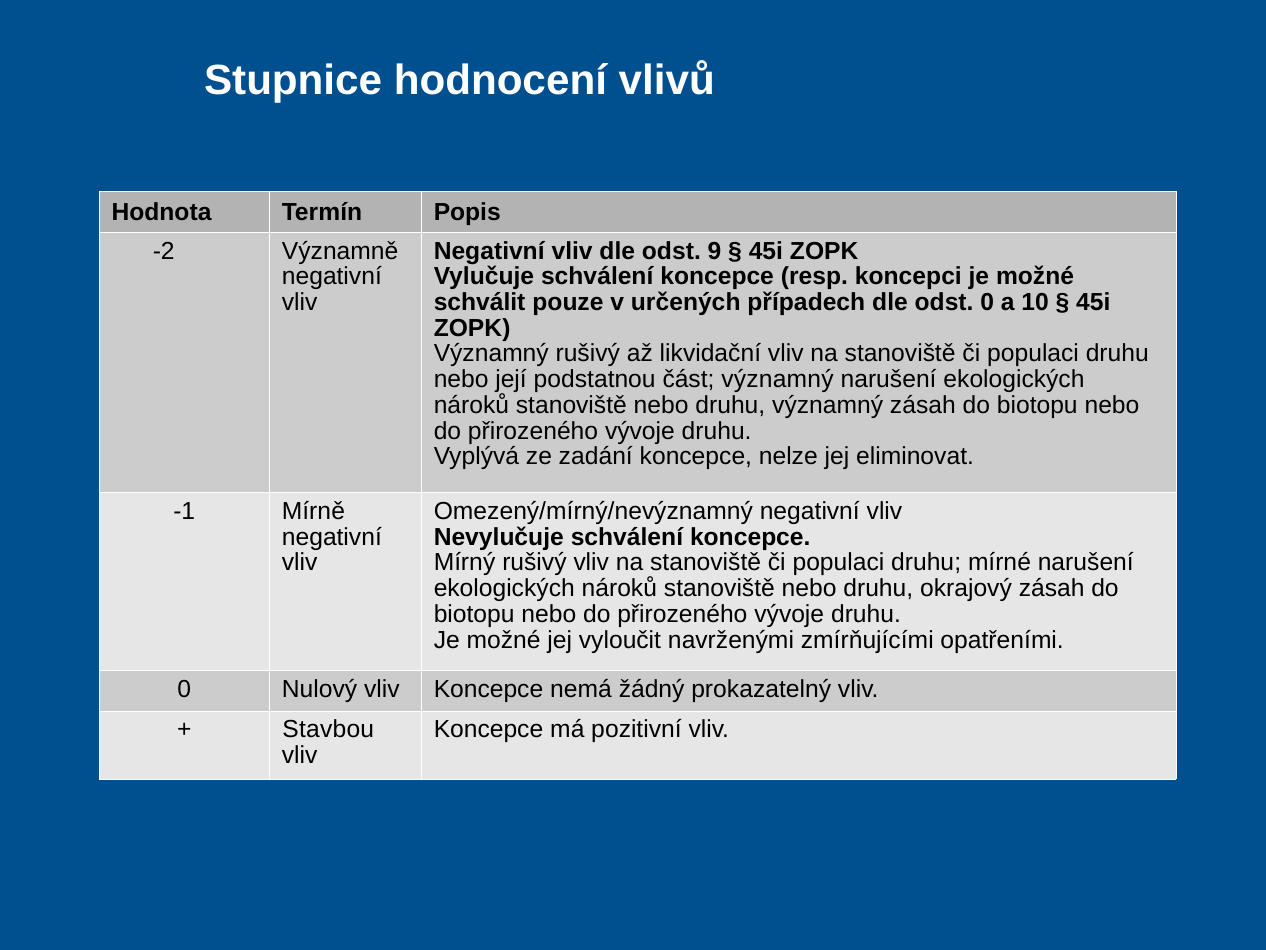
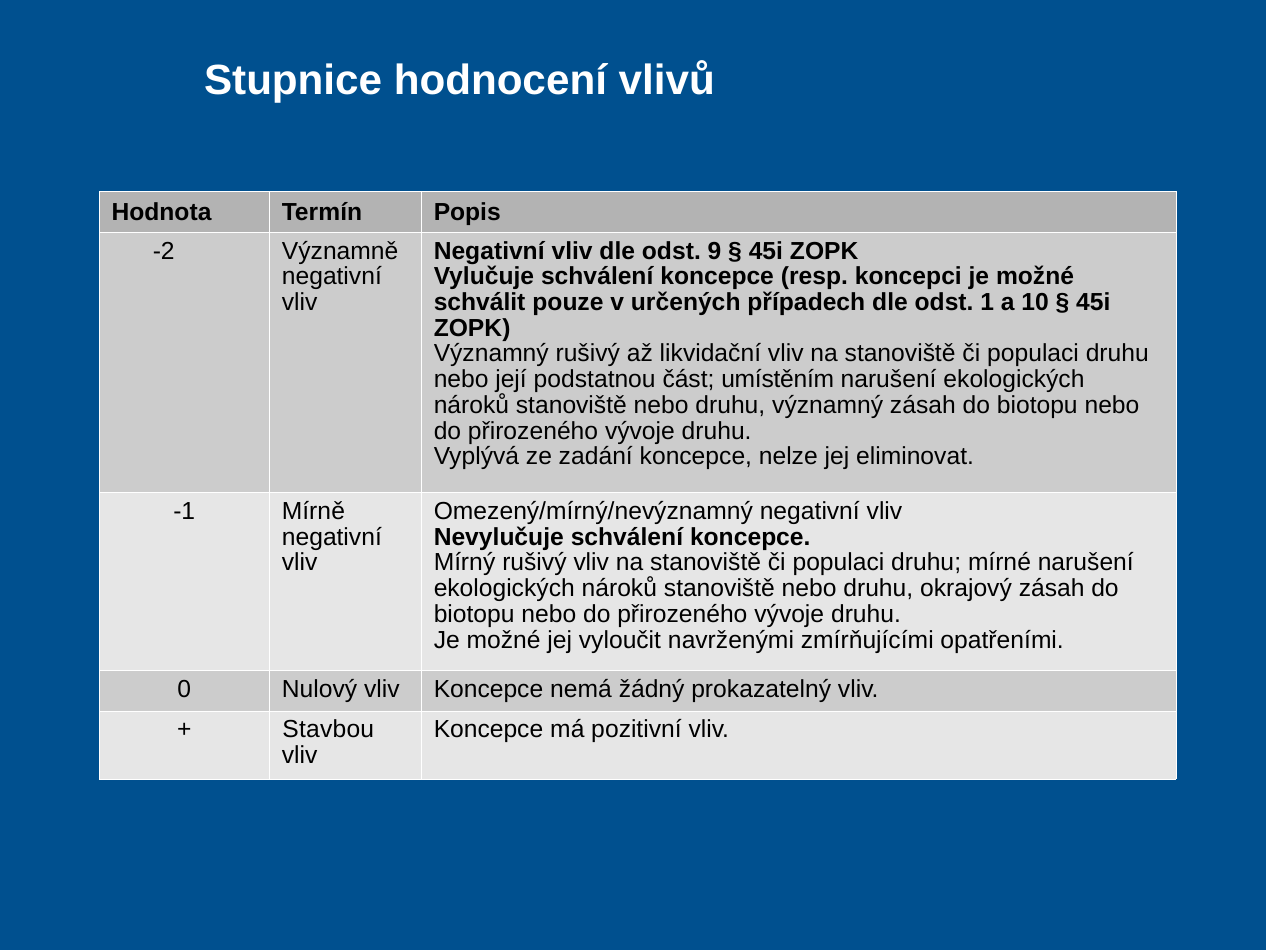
odst 0: 0 -> 1 (987, 302)
část významný: významný -> umístěním (778, 379)
